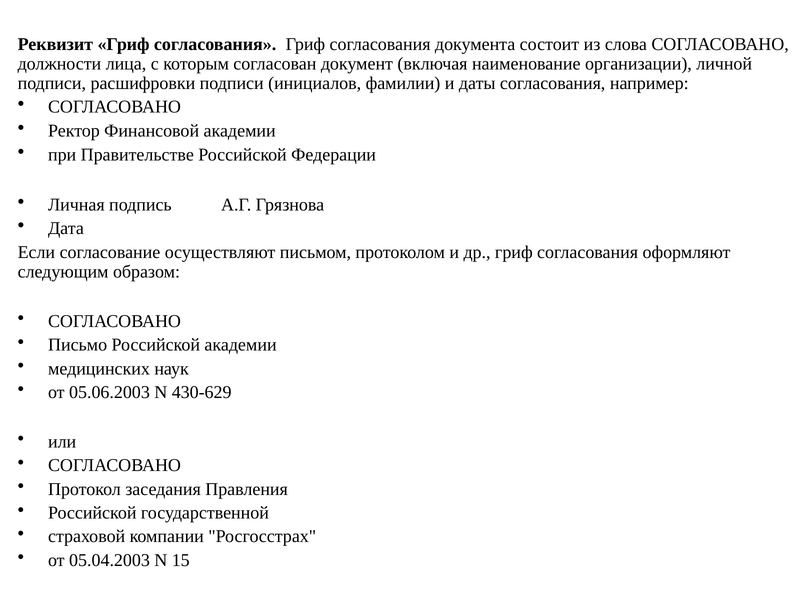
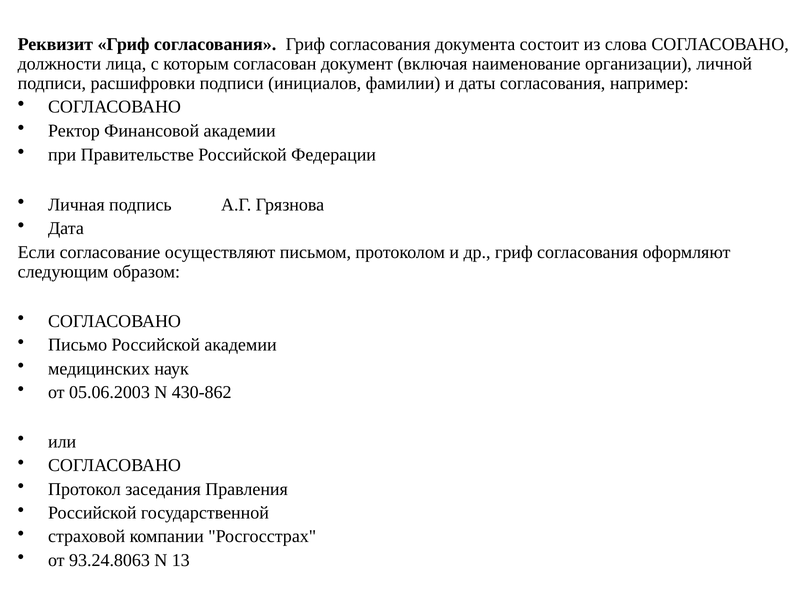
430-629: 430-629 -> 430-862 (202, 392)
05.04.2003: 05.04.2003 -> 93.24.8063 (110, 560)
15: 15 -> 13 (181, 560)
